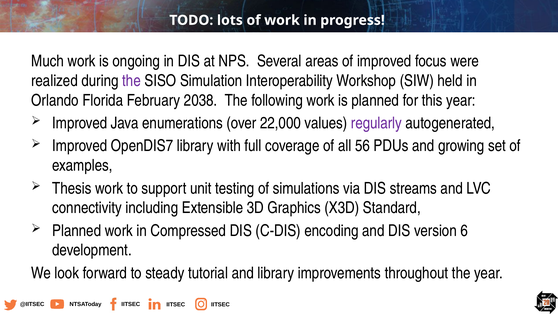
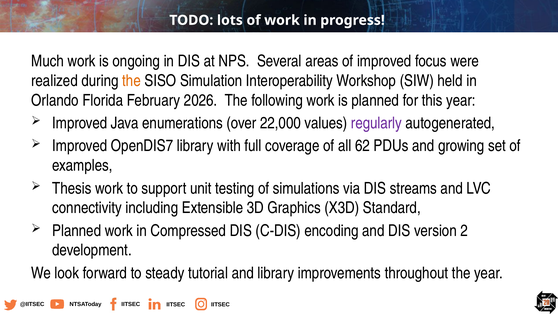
the colour: purple -> orange (131, 81)
2038: 2038 -> 2026 (201, 100)
56: 56 -> 62 (363, 146)
6: 6 -> 2 (464, 231)
